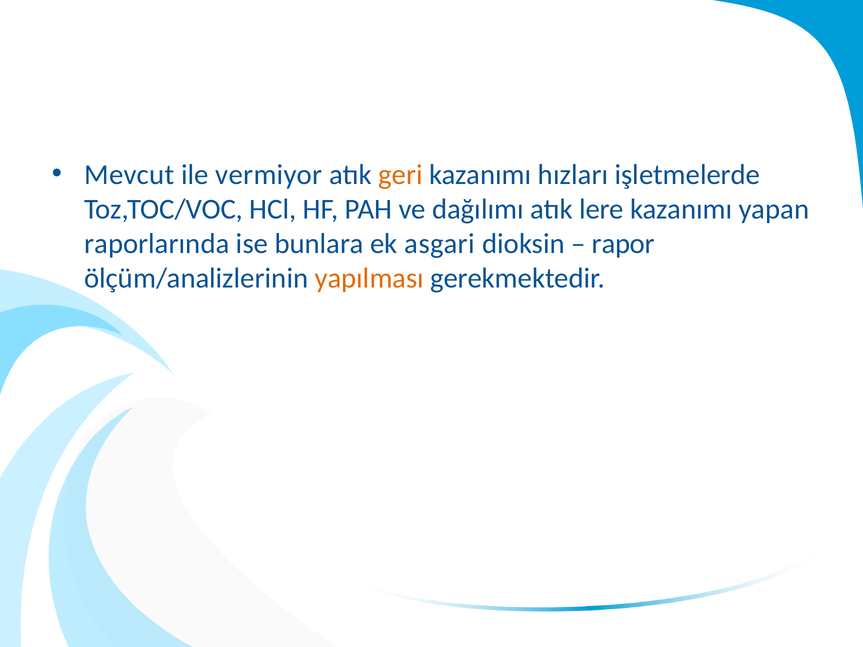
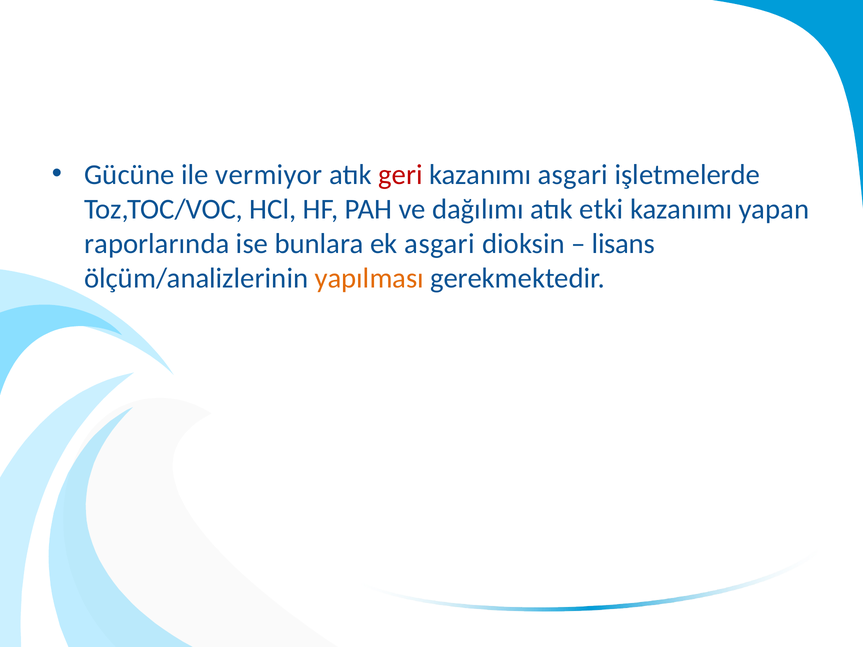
Mevcut: Mevcut -> Gücüne (129, 175)
geri colour: orange -> red (401, 175)
kazanımı hızları: hızları -> asgari (573, 175)
lere: lere -> etki (601, 209)
rapor: rapor -> lisans (623, 244)
